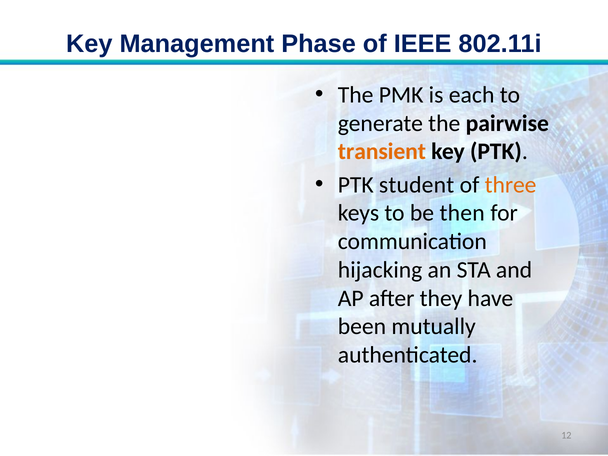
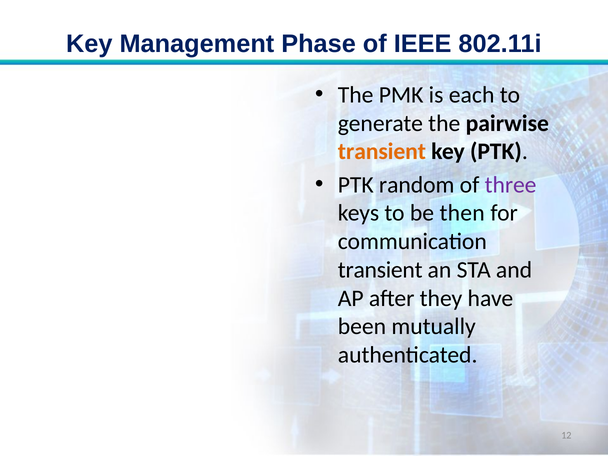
student: student -> random (417, 185)
three colour: orange -> purple (511, 185)
hijacking: hijacking -> transient (380, 270)
